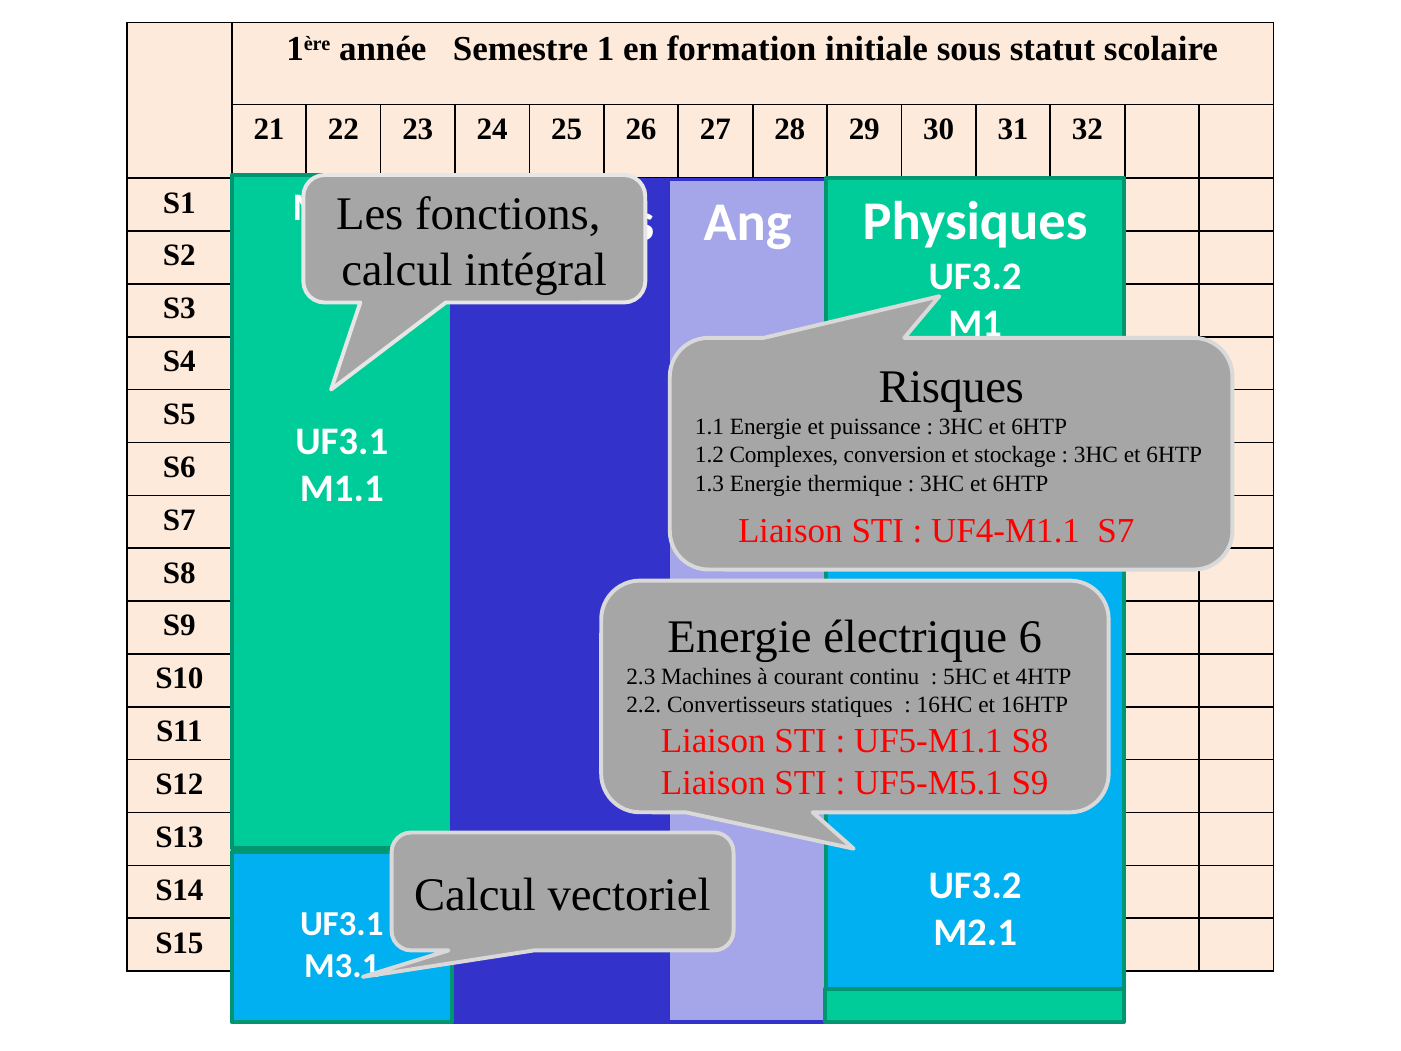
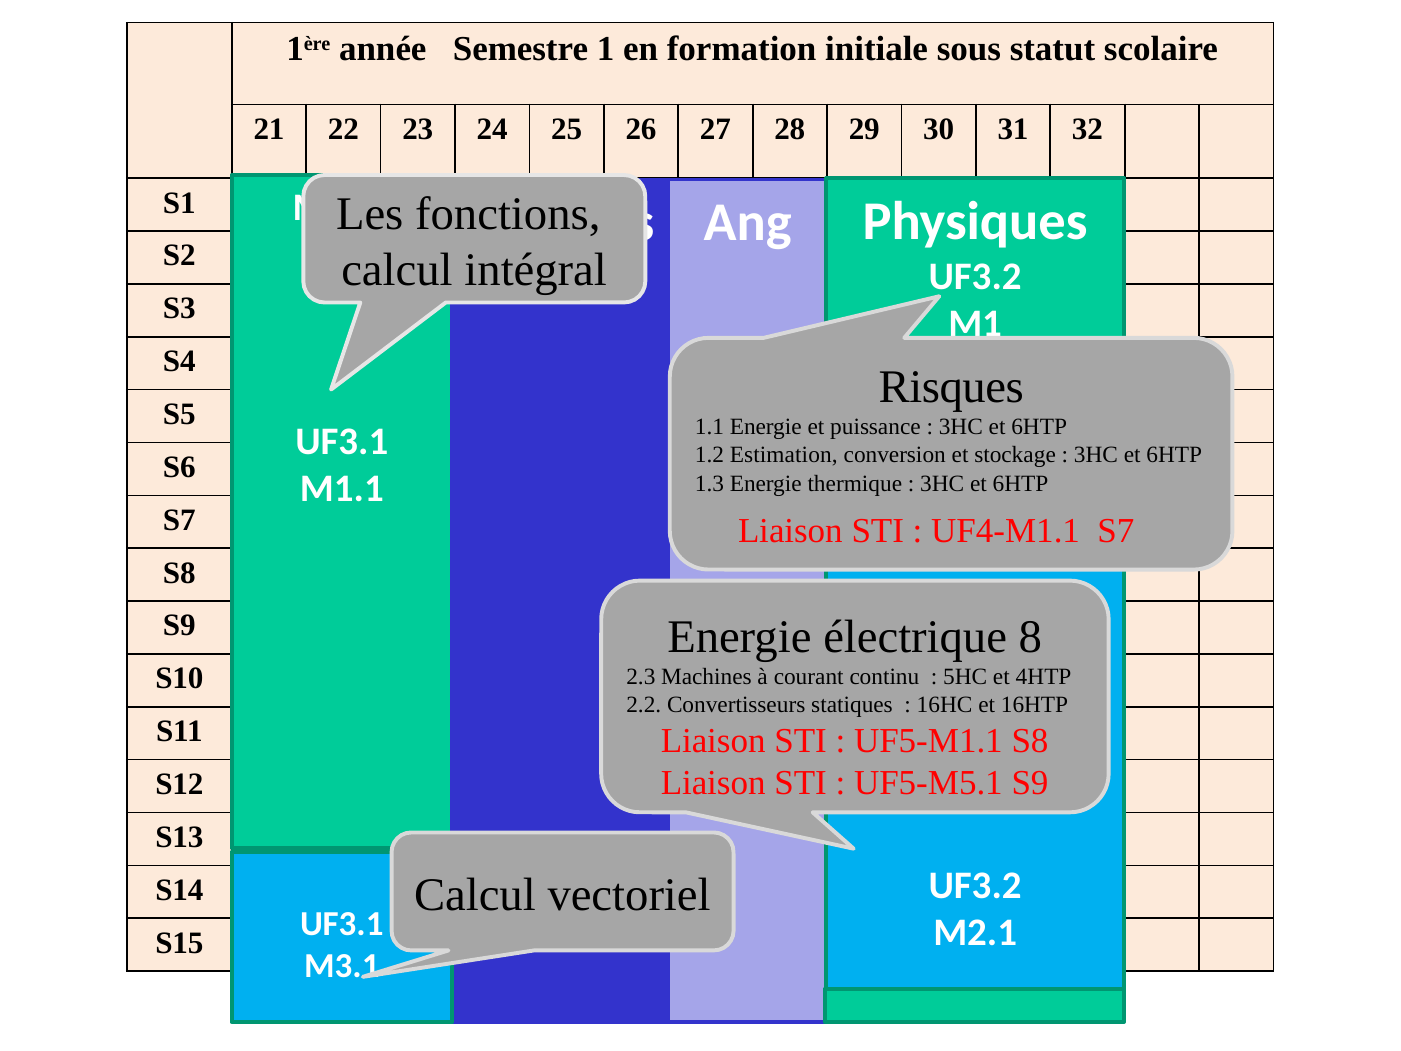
Complexes: Complexes -> Estimation (784, 455)
6: 6 -> 8 (1030, 636)
